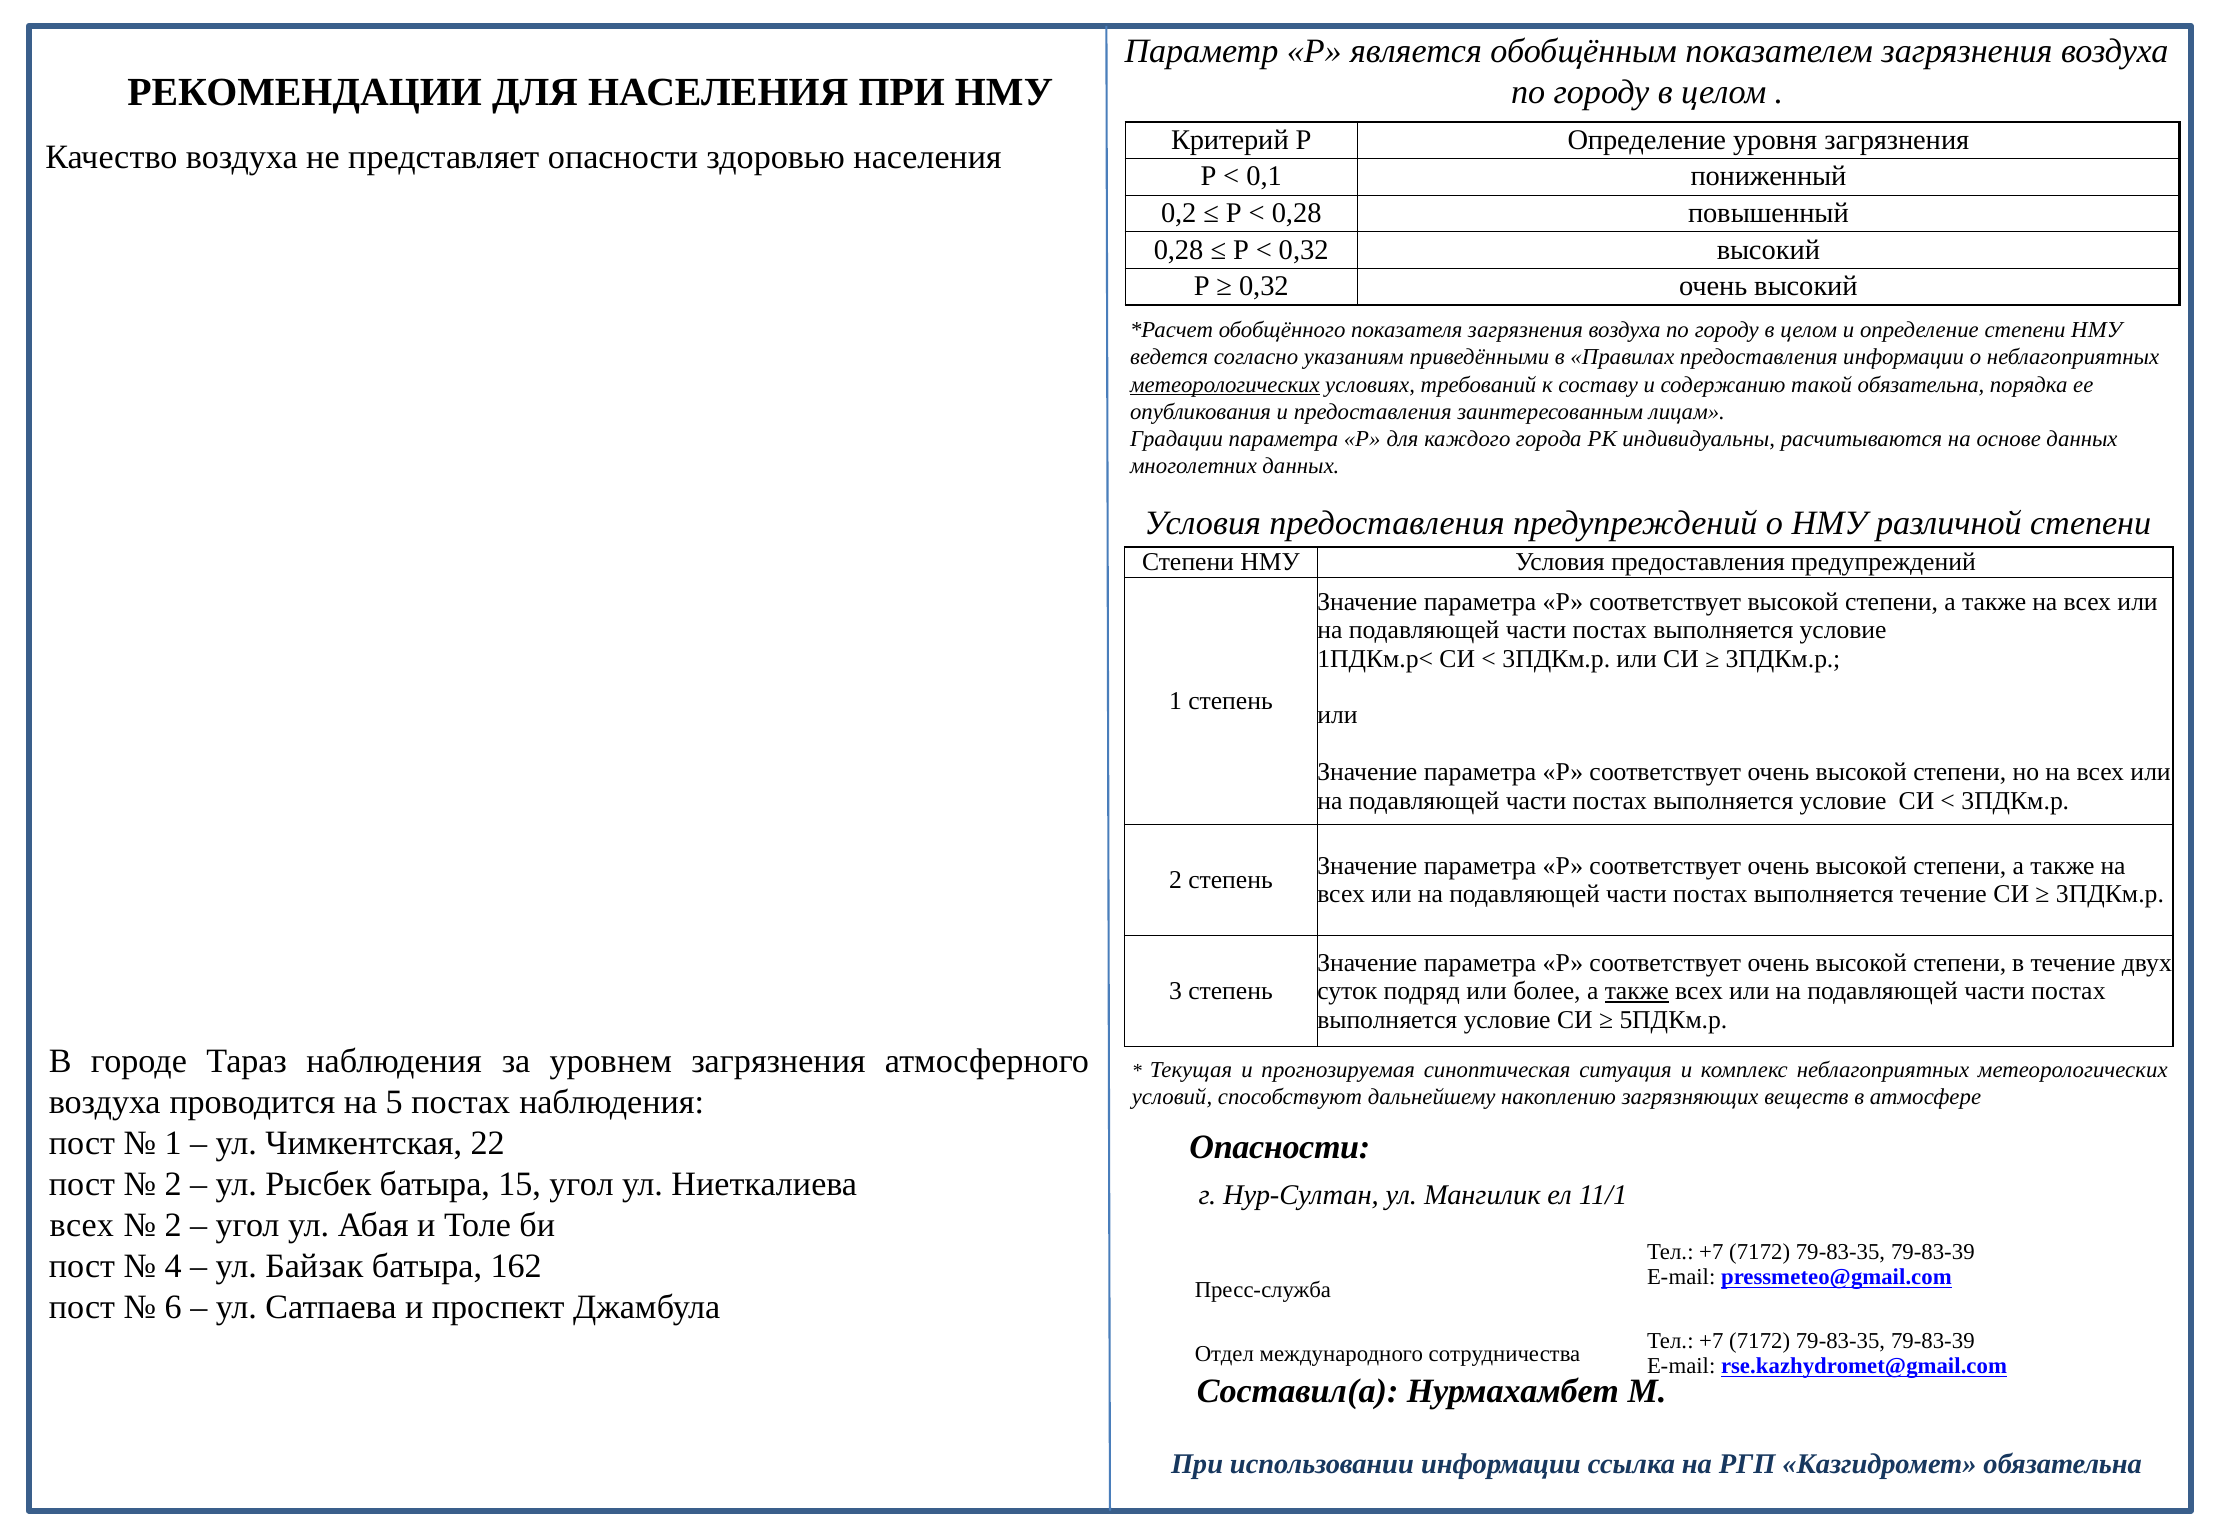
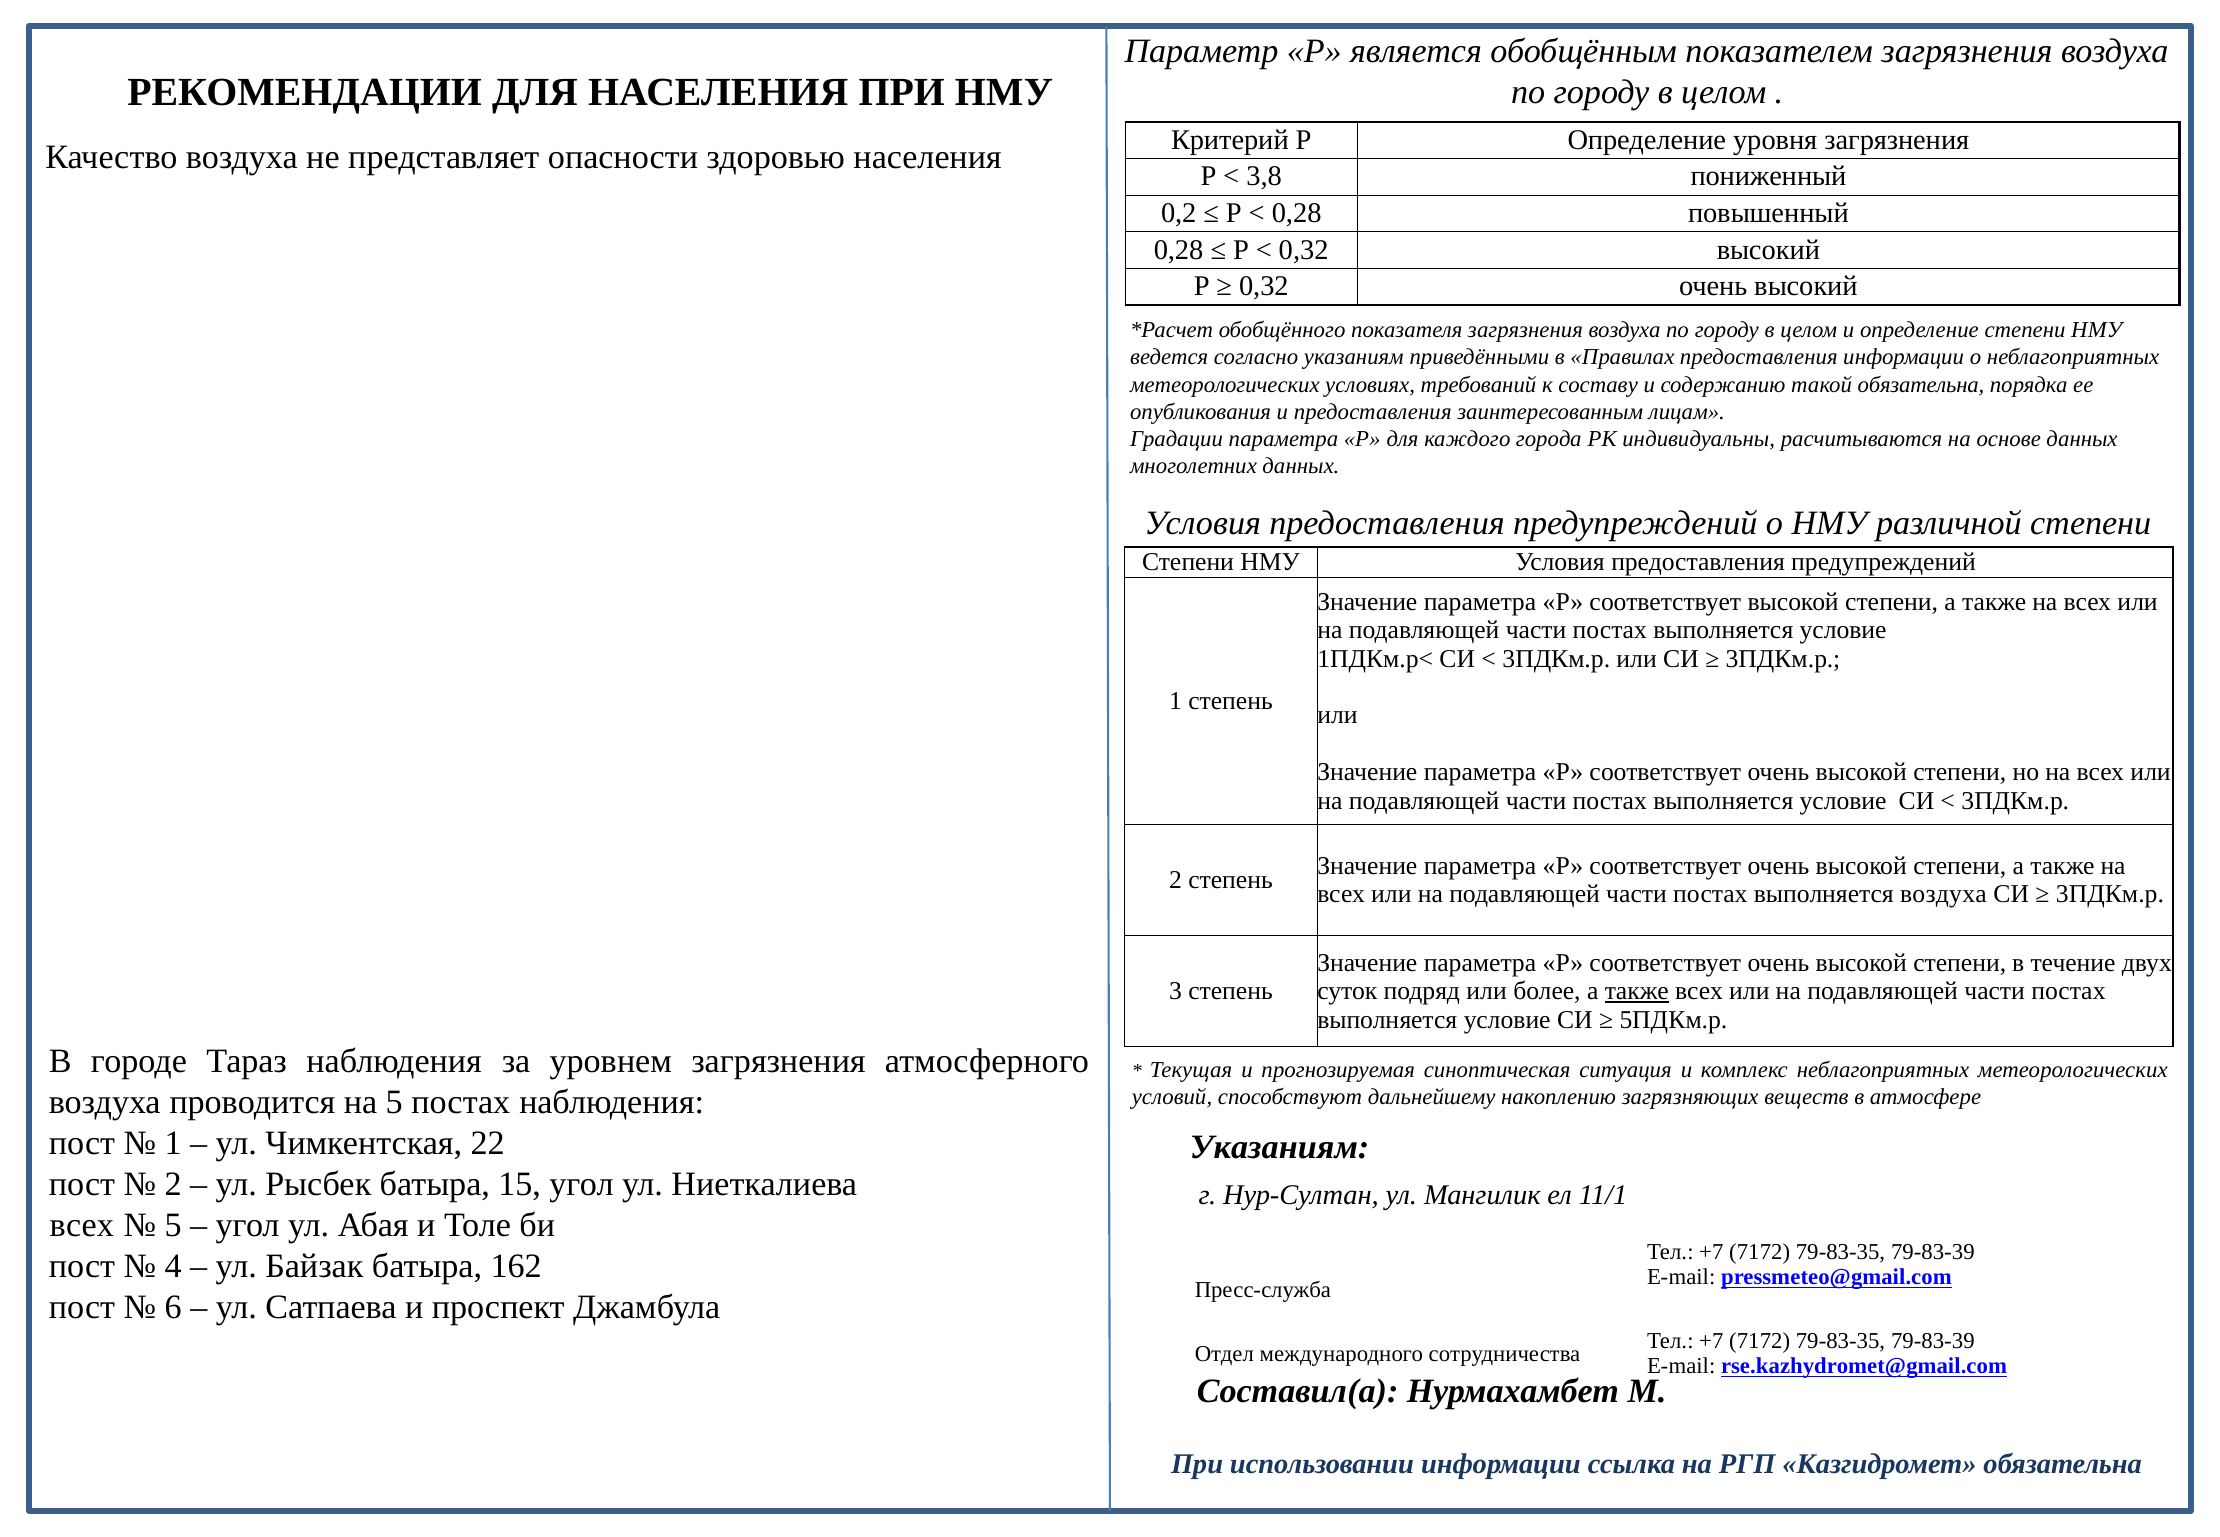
0,1: 0,1 -> 3,8 (1264, 177)
метеорологических underline: present -> none (1225, 385)
выполняется течение: течение -> воздуха (1943, 894)
Опасности: Опасности -> Указаниям (1280, 1147)
2: 2 -> 5 (173, 1225)
